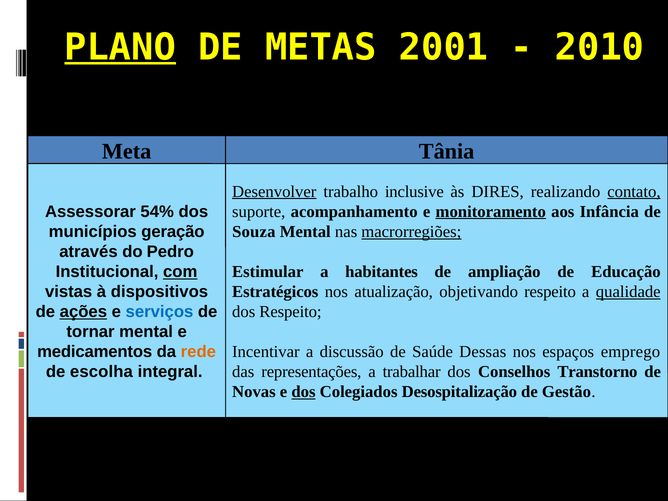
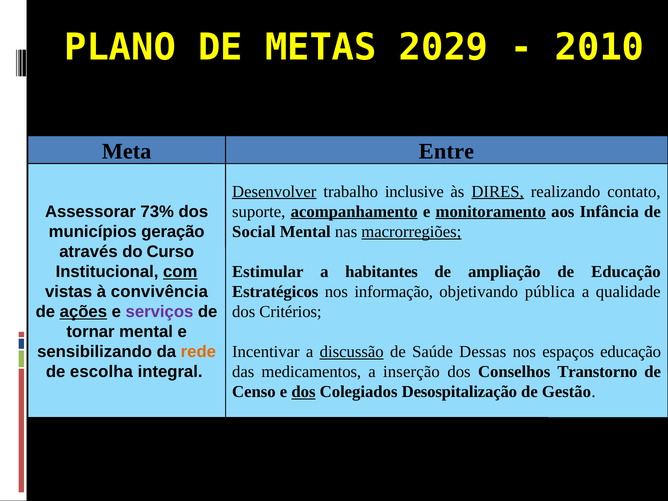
PLANO underline: present -> none (120, 47)
2001: 2001 -> 2029 (444, 47)
Tânia: Tânia -> Entre (446, 151)
DIRES underline: none -> present (498, 191)
contato underline: present -> none (634, 191)
54%: 54% -> 73% (157, 212)
acompanhamento underline: none -> present (354, 212)
Souza: Souza -> Social (254, 232)
Pedro: Pedro -> Curso (170, 252)
dispositivos: dispositivos -> convivência (159, 292)
atualização: atualização -> informação (394, 292)
objetivando respeito: respeito -> pública (550, 292)
qualidade underline: present -> none (628, 292)
serviços colour: blue -> purple (159, 312)
dos Respeito: Respeito -> Critérios (290, 312)
medicamentos: medicamentos -> sensibilizando (95, 352)
discussão underline: none -> present (352, 352)
espaços emprego: emprego -> educação (631, 352)
representações: representações -> medicamentos (311, 372)
trabalhar: trabalhar -> inserção (411, 372)
Novas: Novas -> Censo (254, 392)
